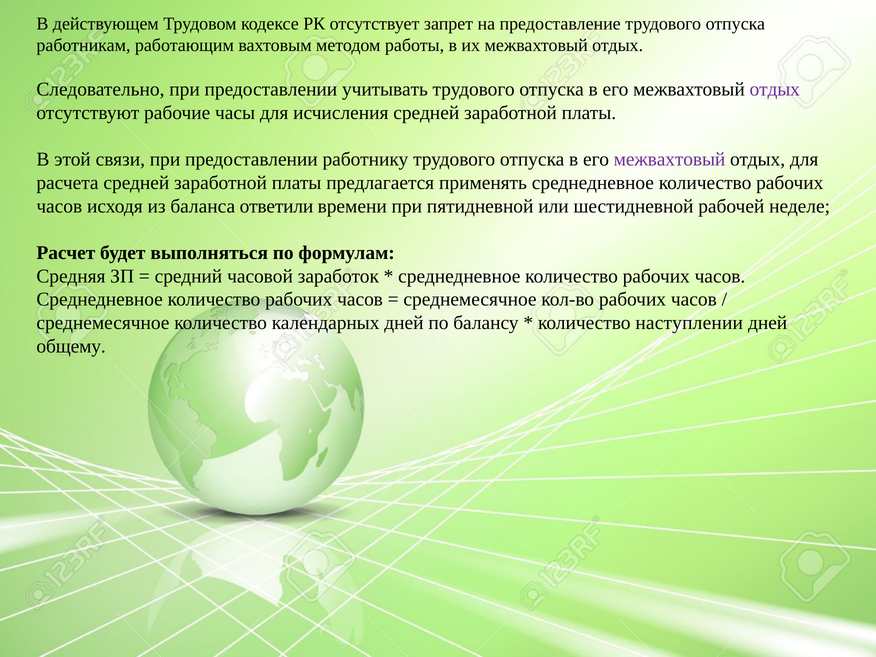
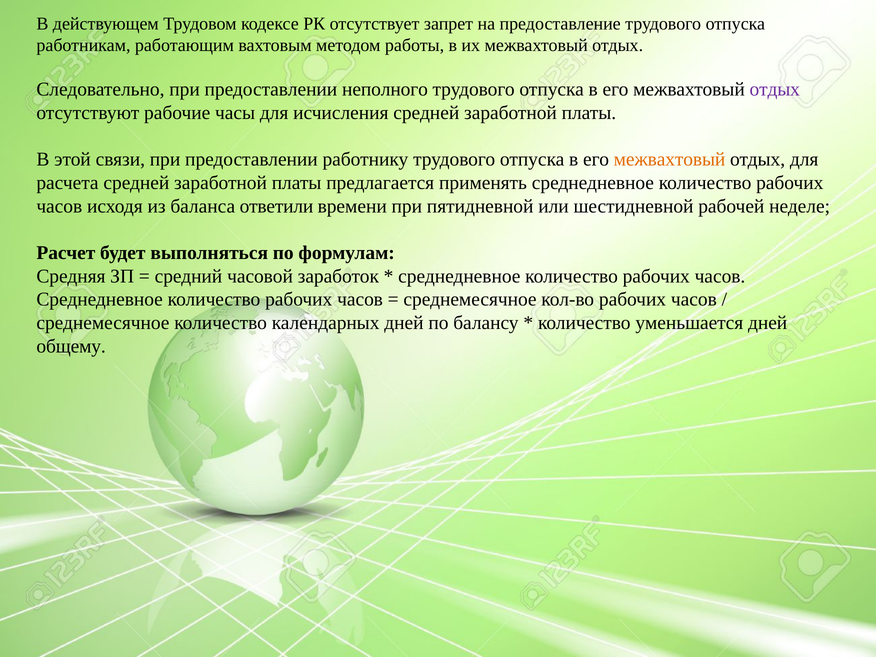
учитывать: учитывать -> неполного (385, 89)
межвахтовый colour: purple -> orange (670, 159)
наступлении: наступлении -> уменьшается (689, 323)
